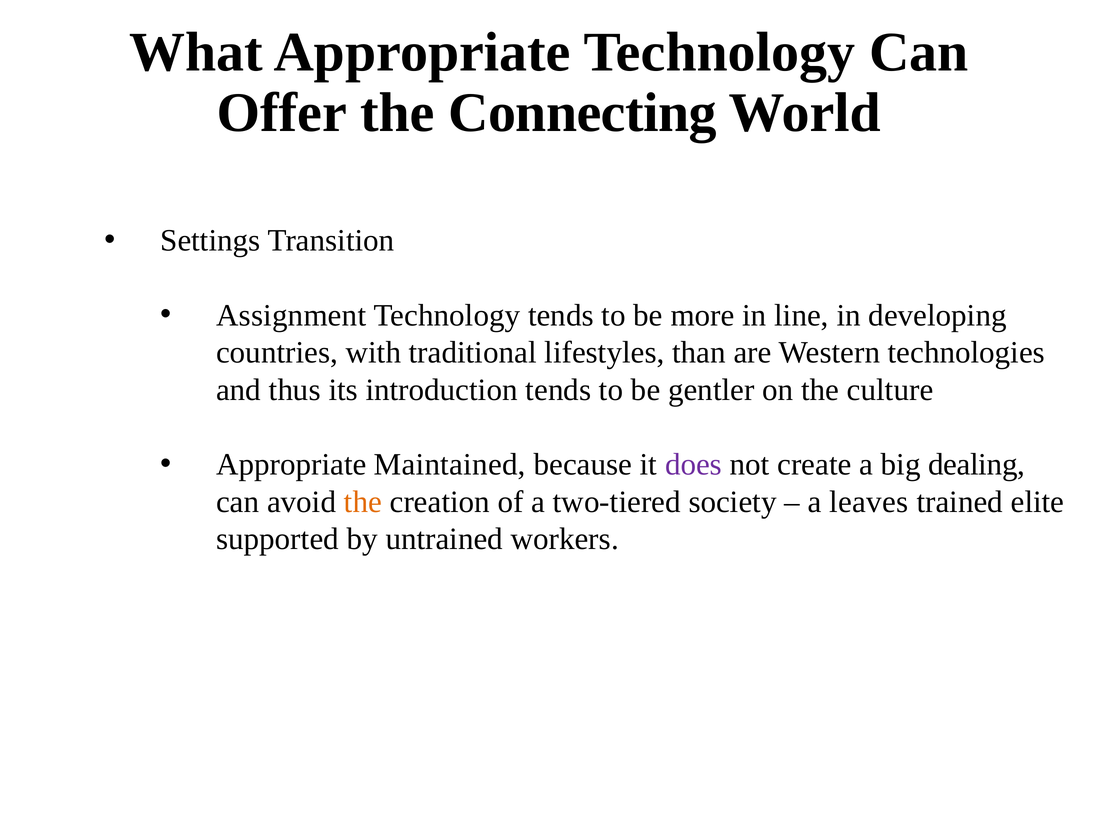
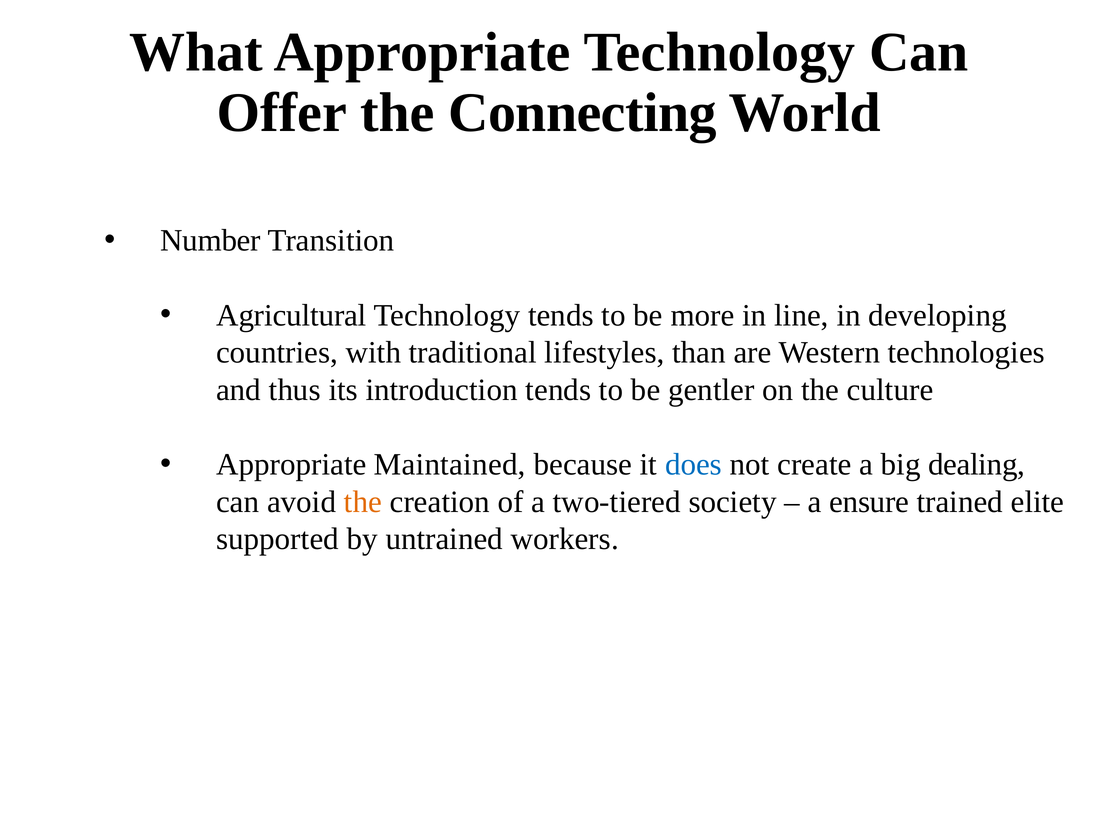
Settings: Settings -> Number (210, 241)
Assignment: Assignment -> Agricultural (291, 315)
does colour: purple -> blue (694, 465)
leaves: leaves -> ensure (869, 502)
